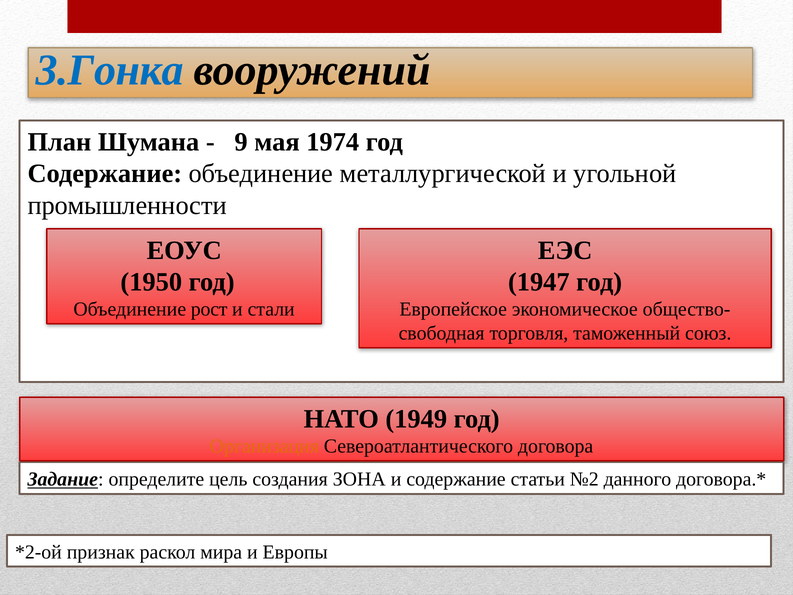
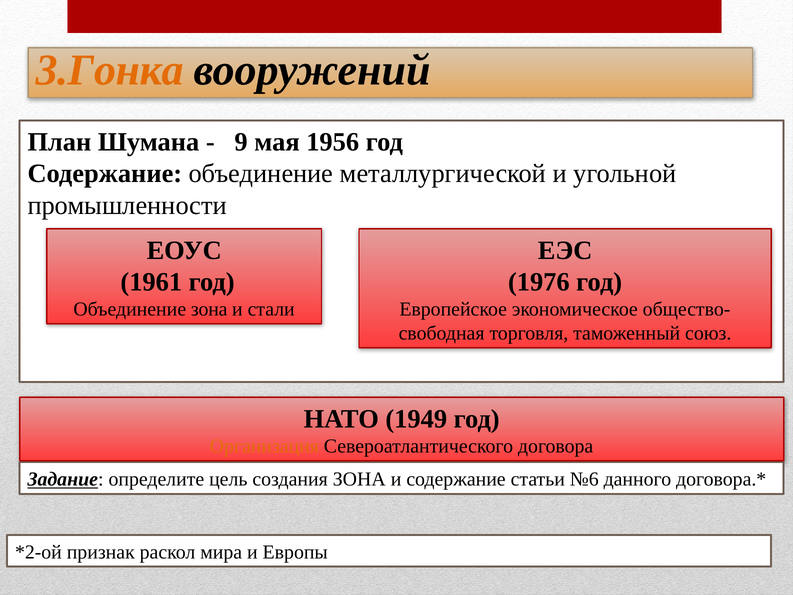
3.Гонка colour: blue -> orange (110, 70)
1974: 1974 -> 1956 (333, 142)
1950: 1950 -> 1961 (151, 282)
1947: 1947 -> 1976 (539, 282)
Объединение рост: рост -> зона (209, 309)
№2: №2 -> №6 (584, 479)
